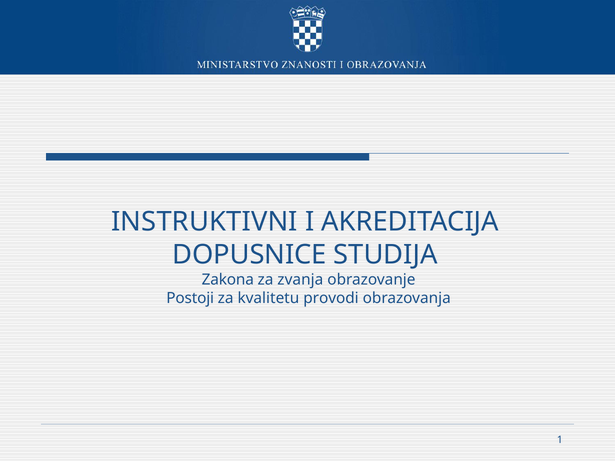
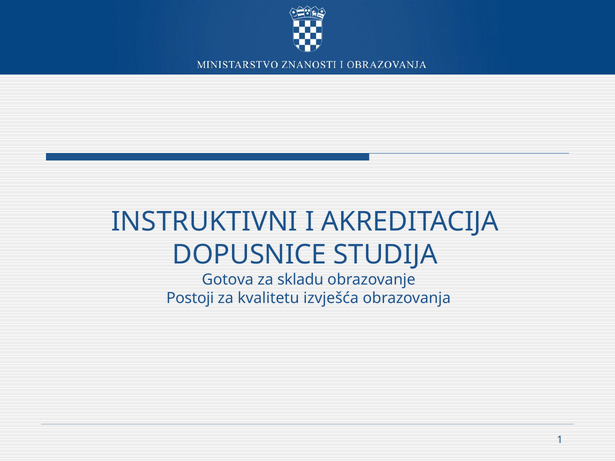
Zakona: Zakona -> Gotova (228, 280)
zvanja: zvanja -> skladu (300, 280)
provodi: provodi -> izvješća (331, 298)
